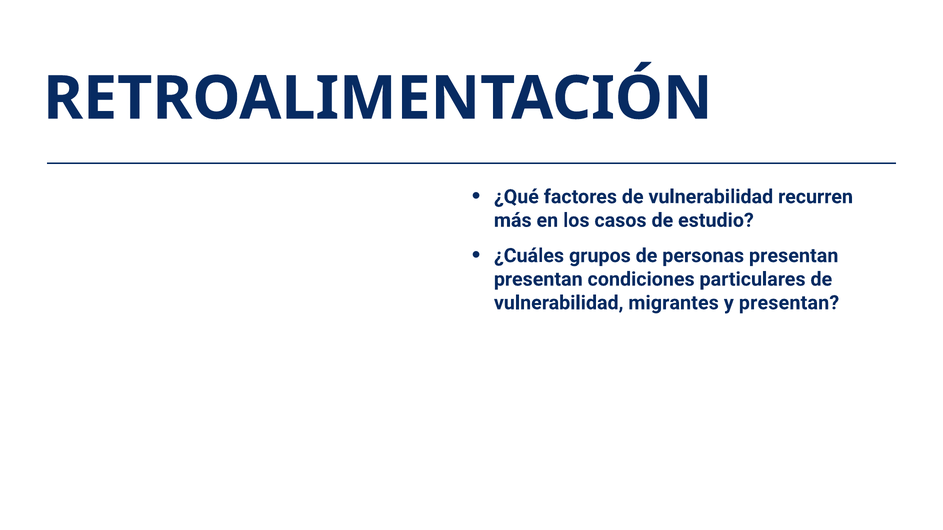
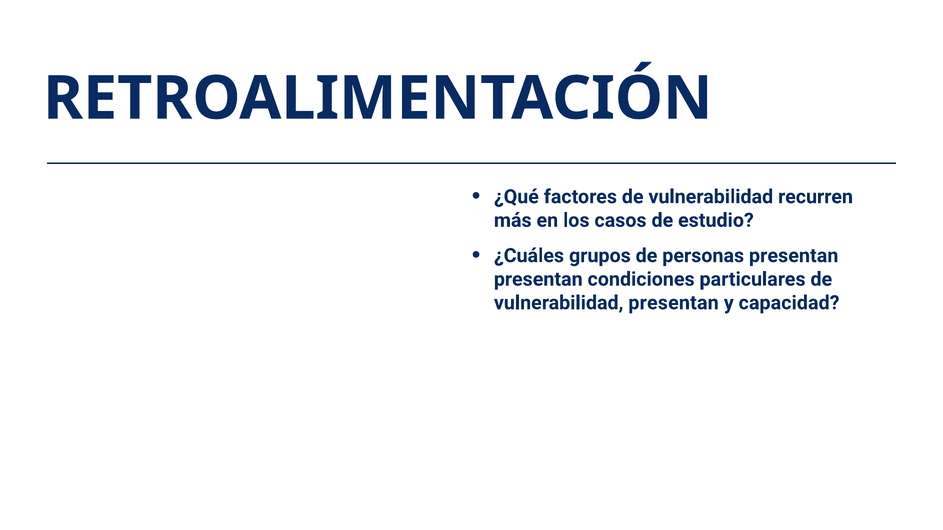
vulnerabilidad migrantes: migrantes -> presentan (674, 303)
y presentan: presentan -> capacidad (789, 303)
